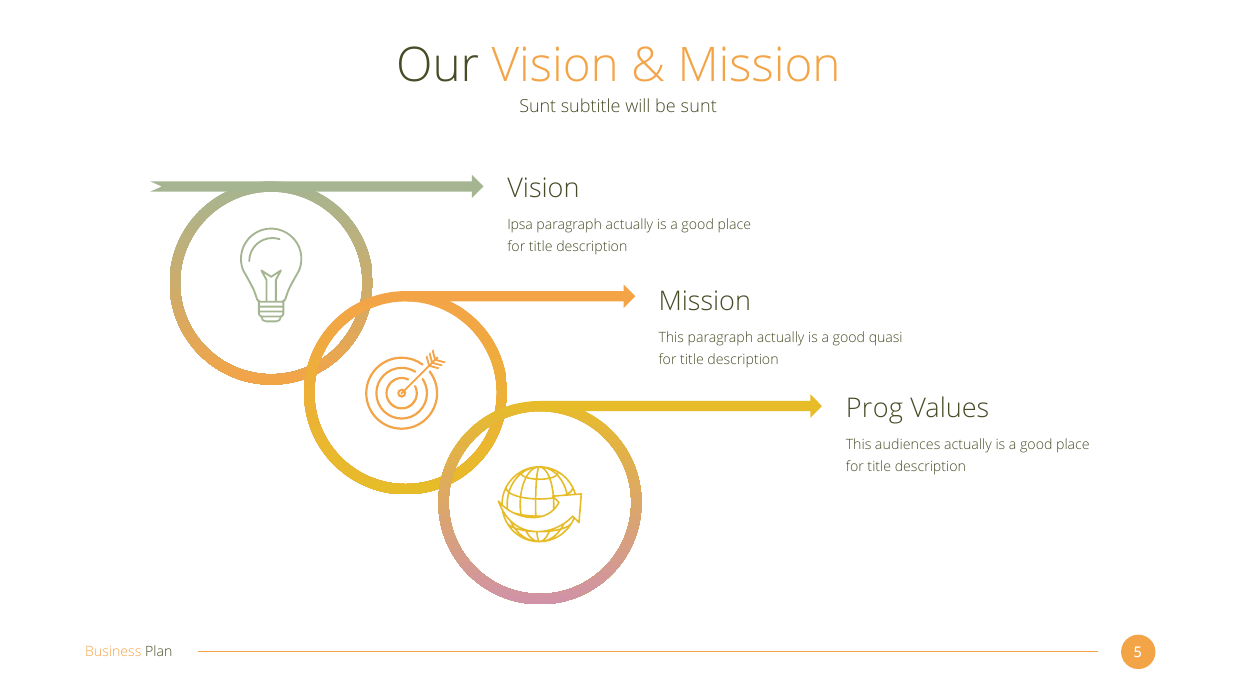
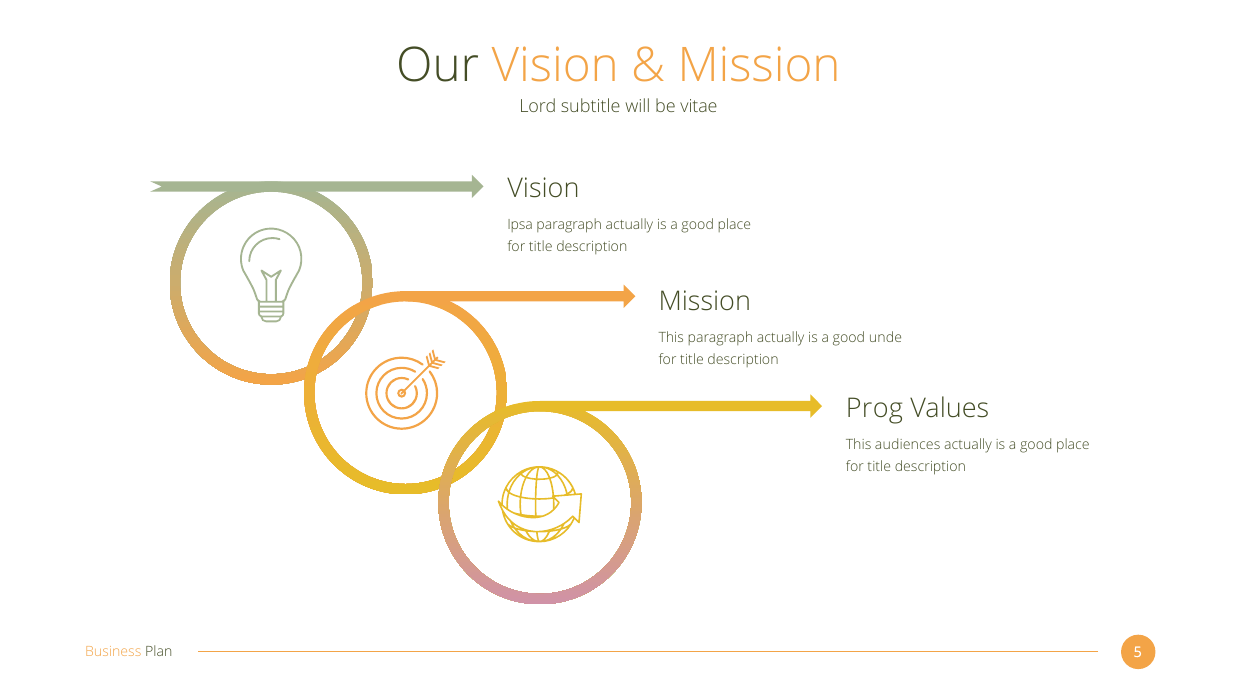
Sunt: Sunt -> Lord (538, 106)
be sunt: sunt -> vitae (699, 106)
quasi: quasi -> unde (886, 337)
